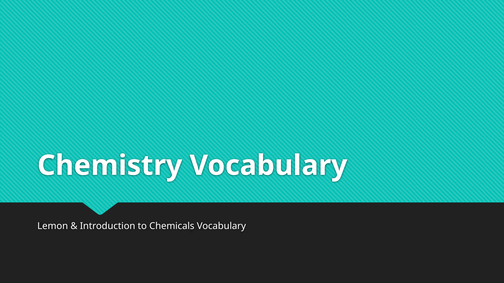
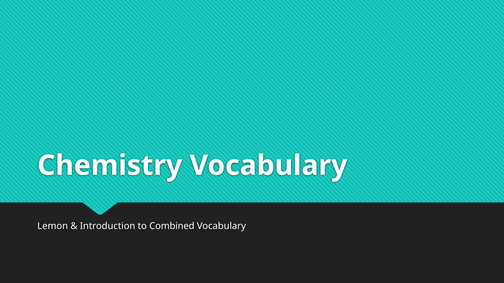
Chemicals: Chemicals -> Combined (172, 227)
